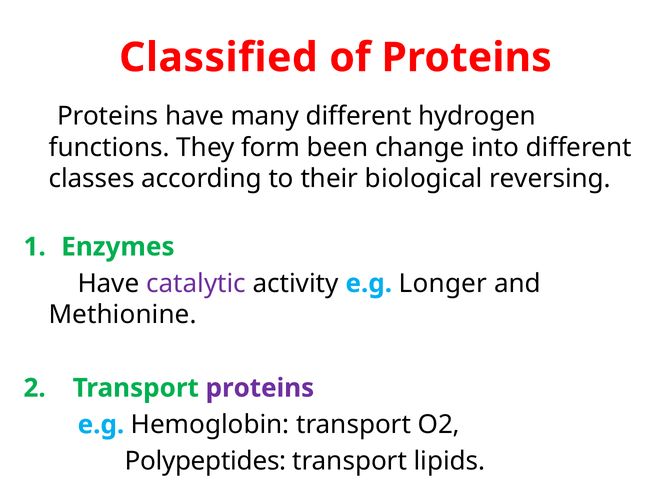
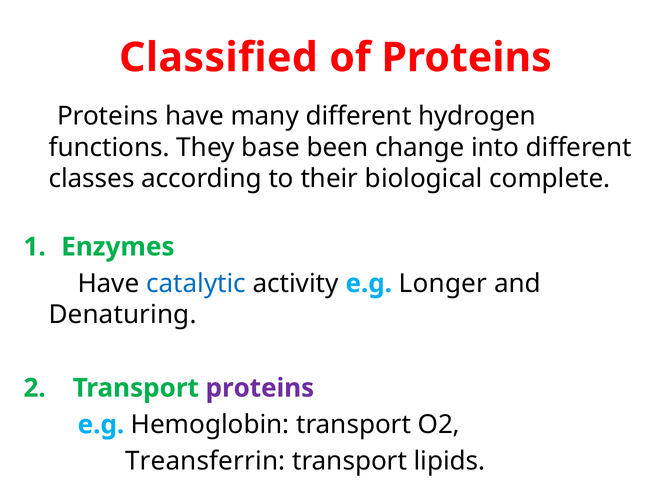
form: form -> base (271, 147)
reversing: reversing -> complete (550, 179)
catalytic colour: purple -> blue (196, 283)
Methionine: Methionine -> Denaturing (123, 314)
Polypeptides: Polypeptides -> Treansferrin (205, 461)
